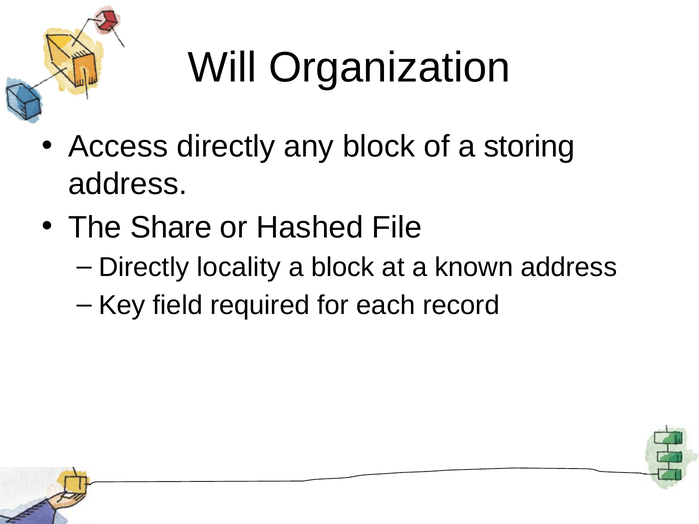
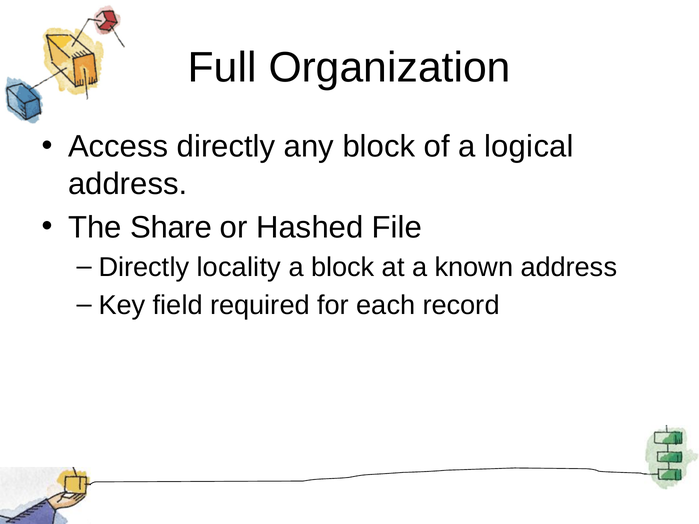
Will: Will -> Full (222, 68)
storing: storing -> logical (529, 147)
